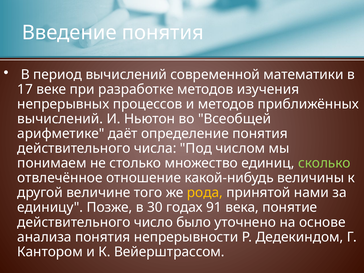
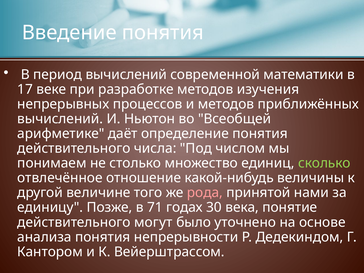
рода colour: yellow -> pink (205, 193)
30: 30 -> 71 (155, 207)
91: 91 -> 30 (214, 207)
число: число -> могут (153, 222)
